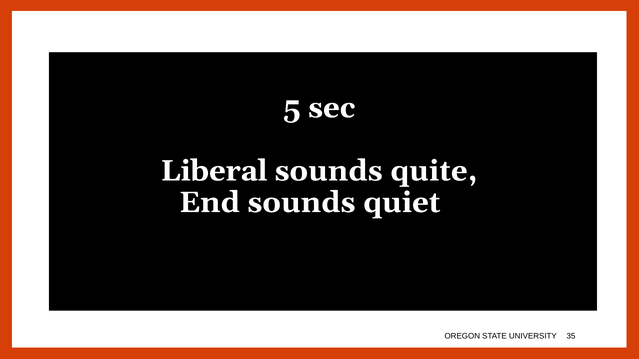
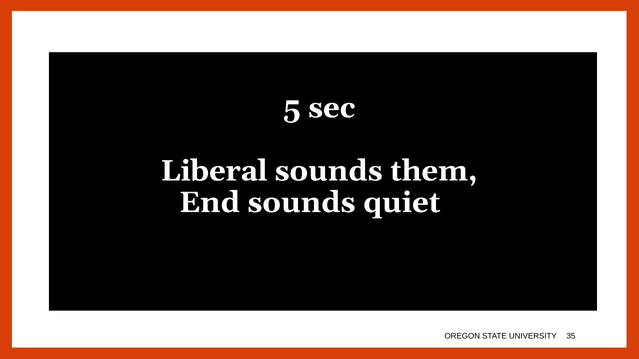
quite: quite -> them (434, 171)
